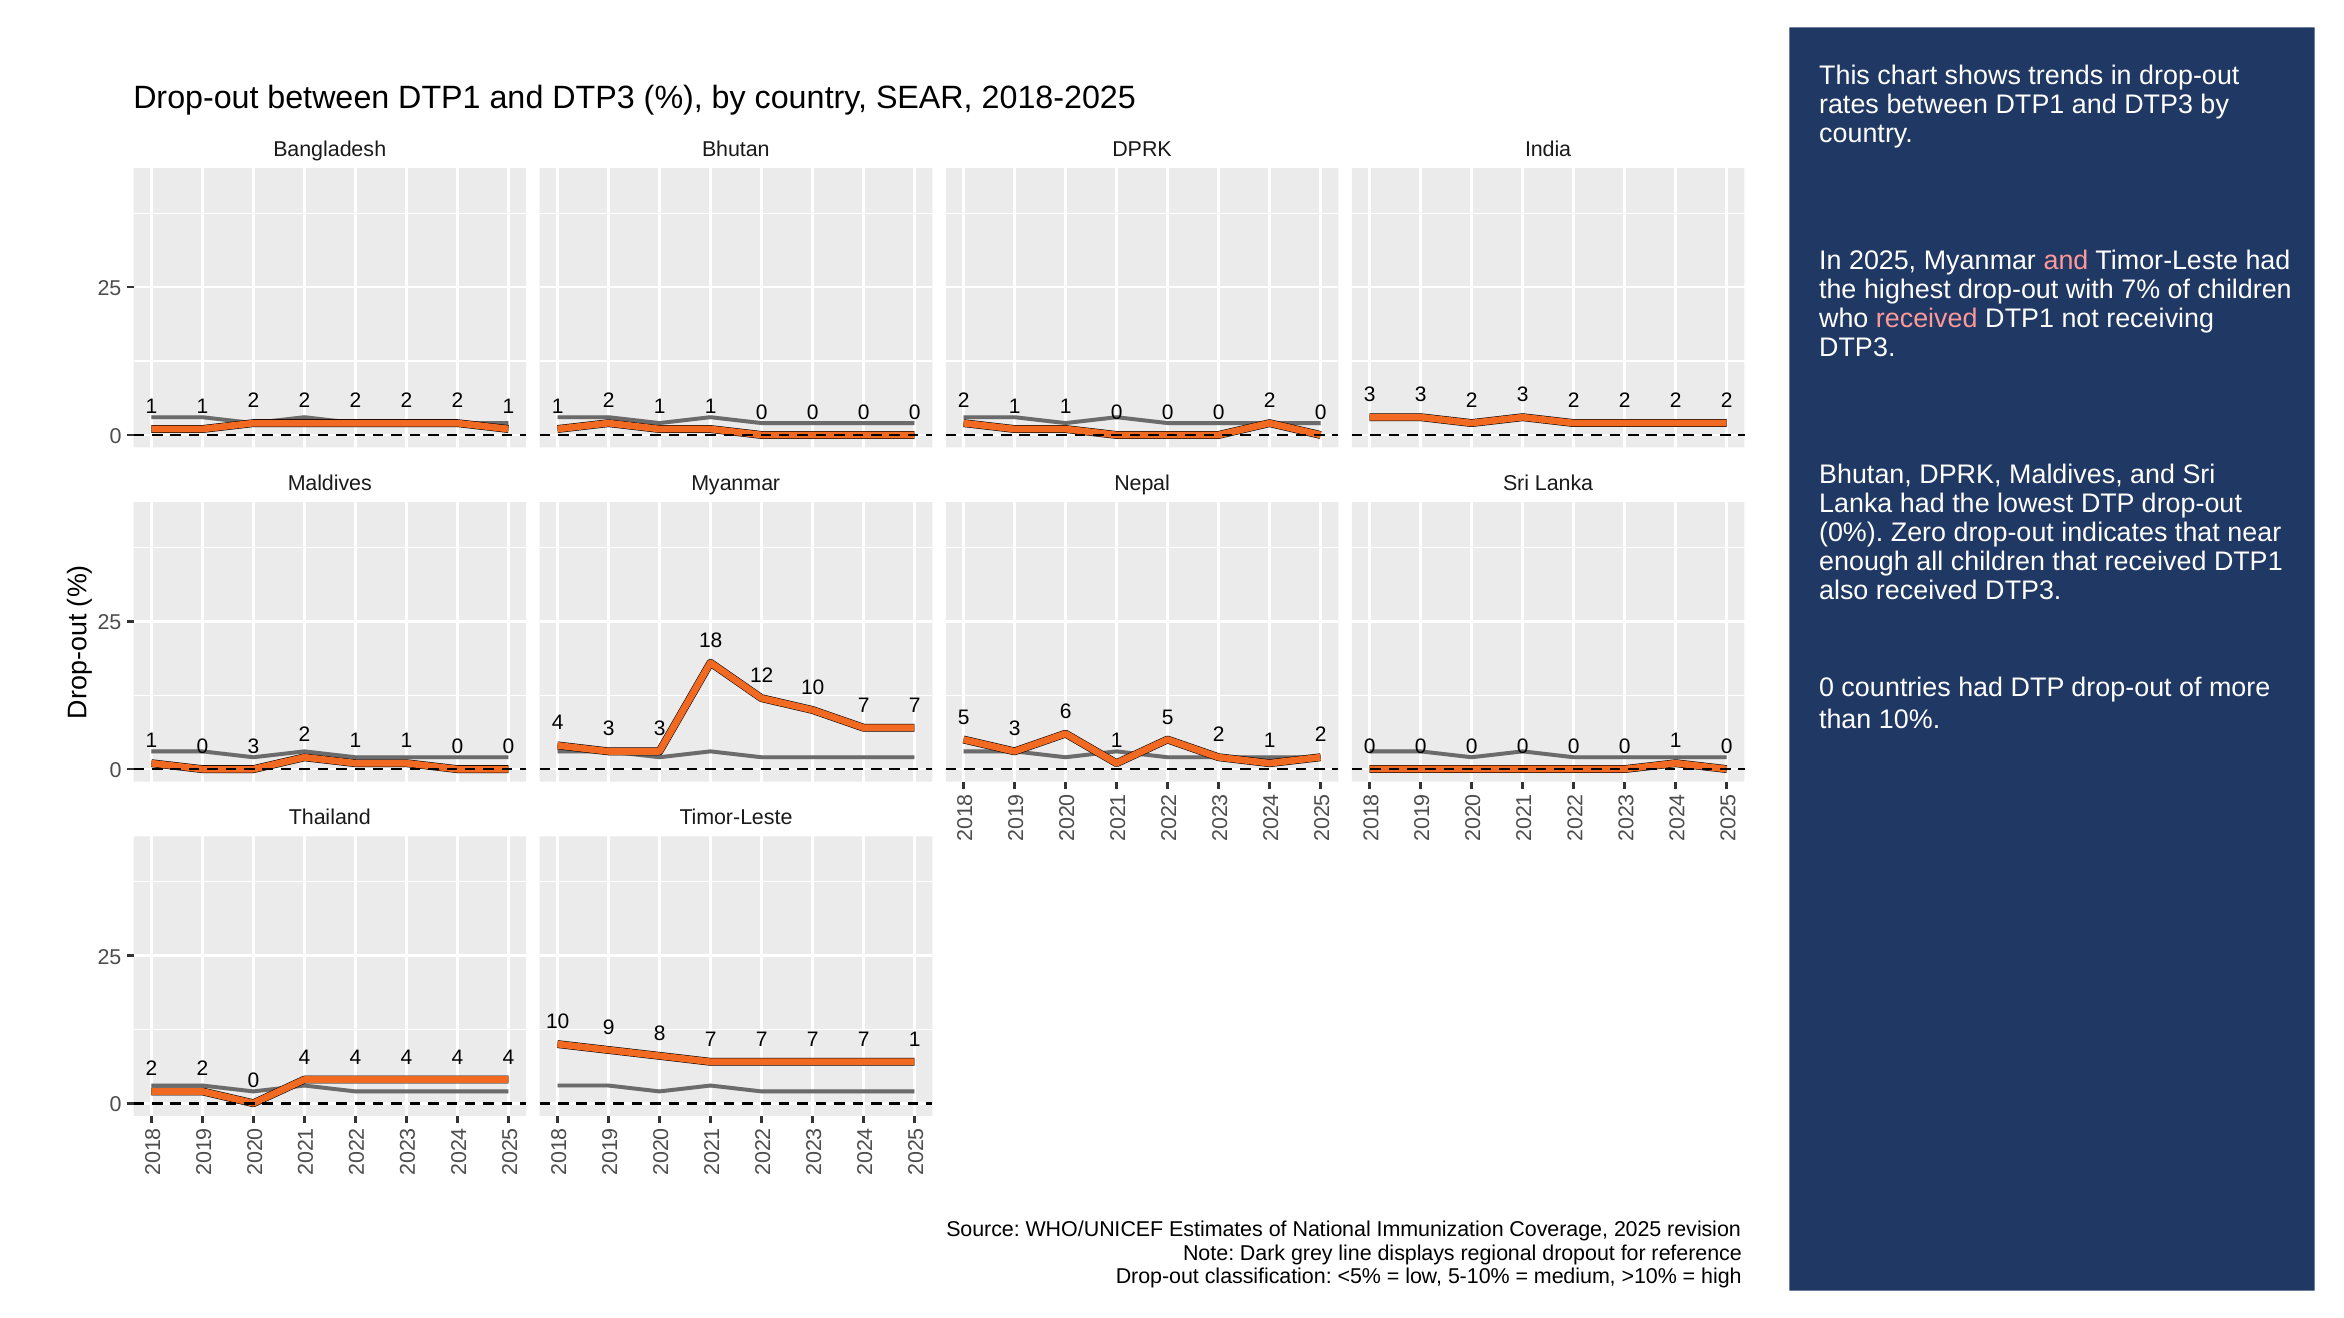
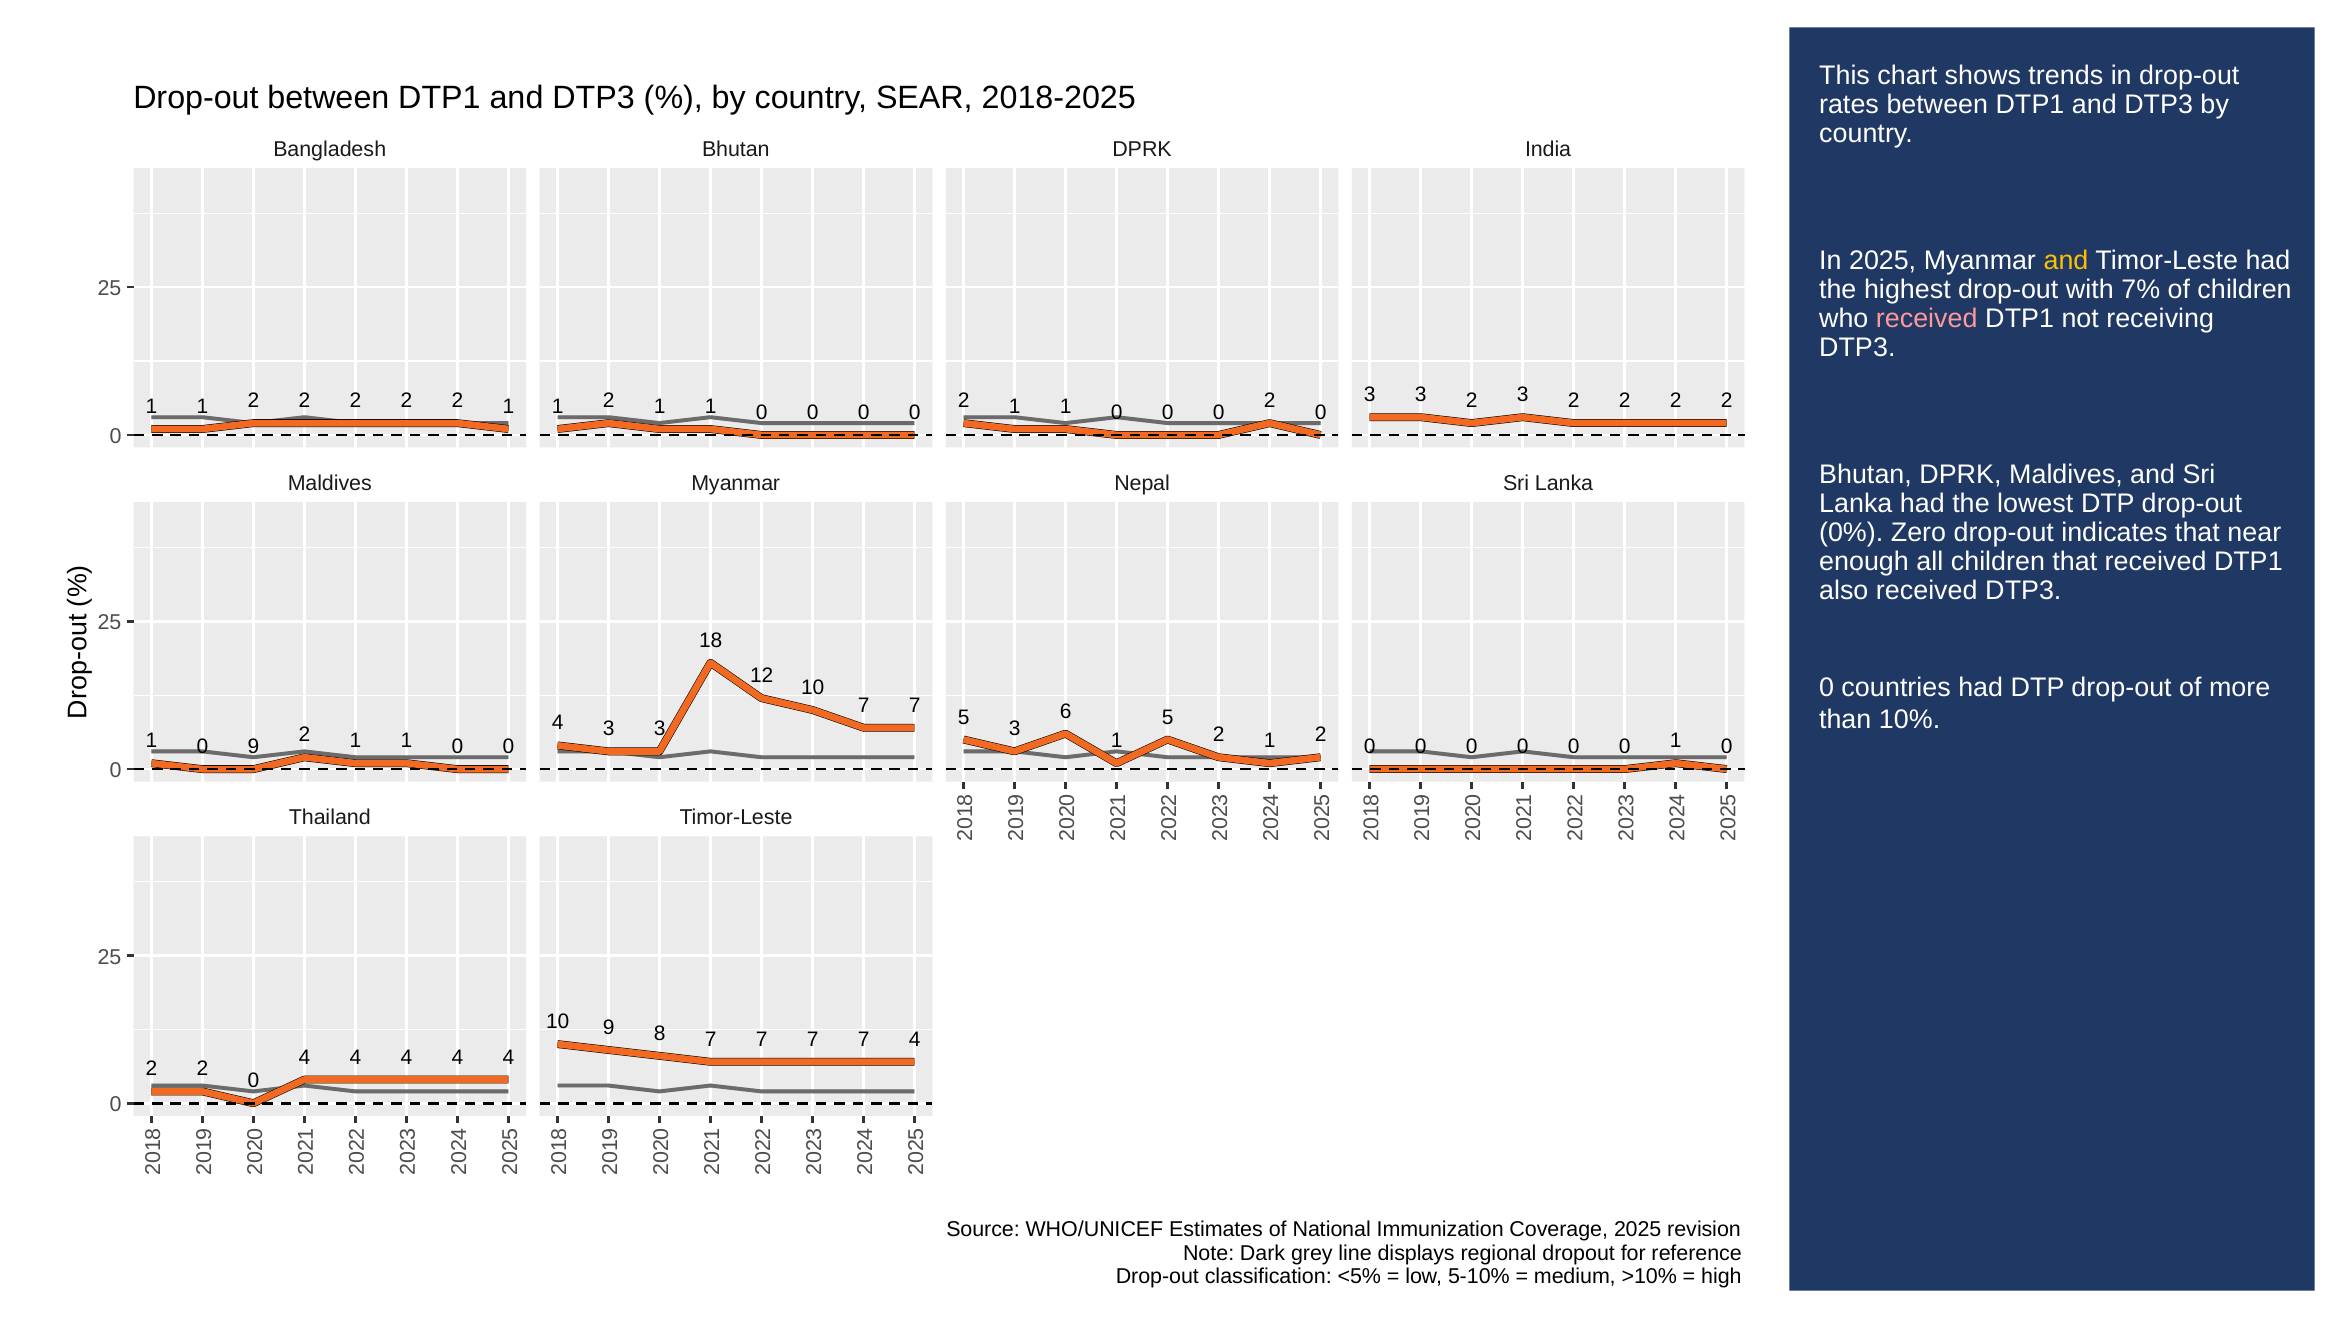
and colour: pink -> yellow (2066, 261)
0 3: 3 -> 9 (254, 747)
7 1: 1 -> 4 (915, 1040)
